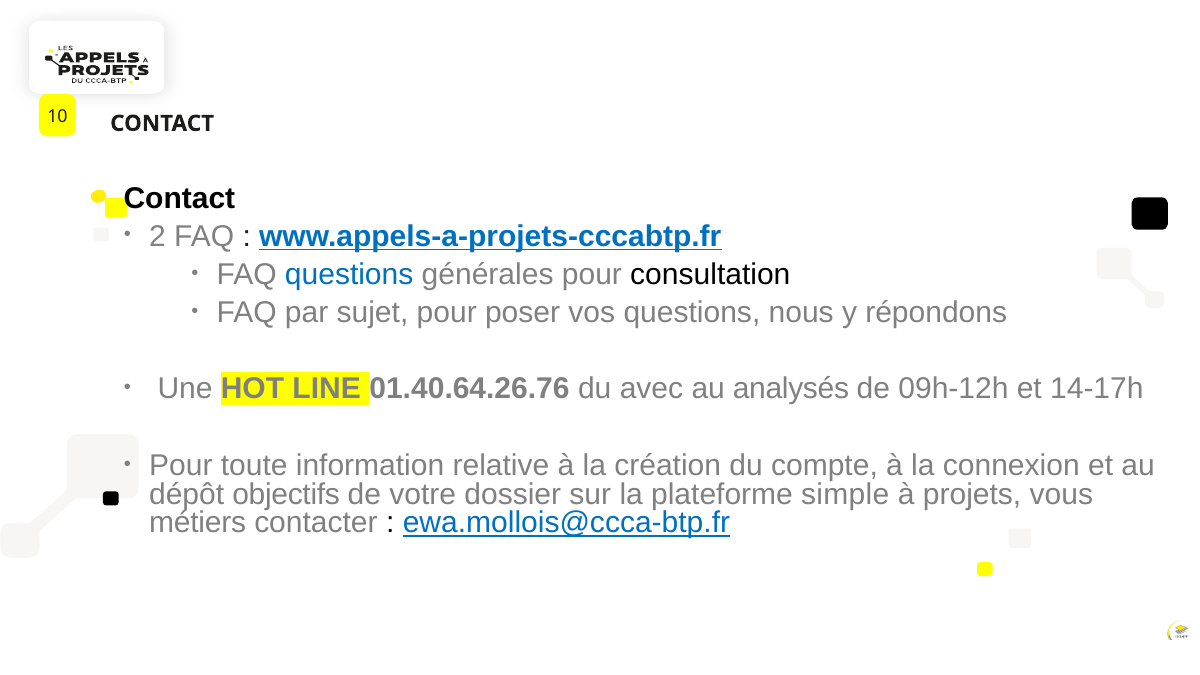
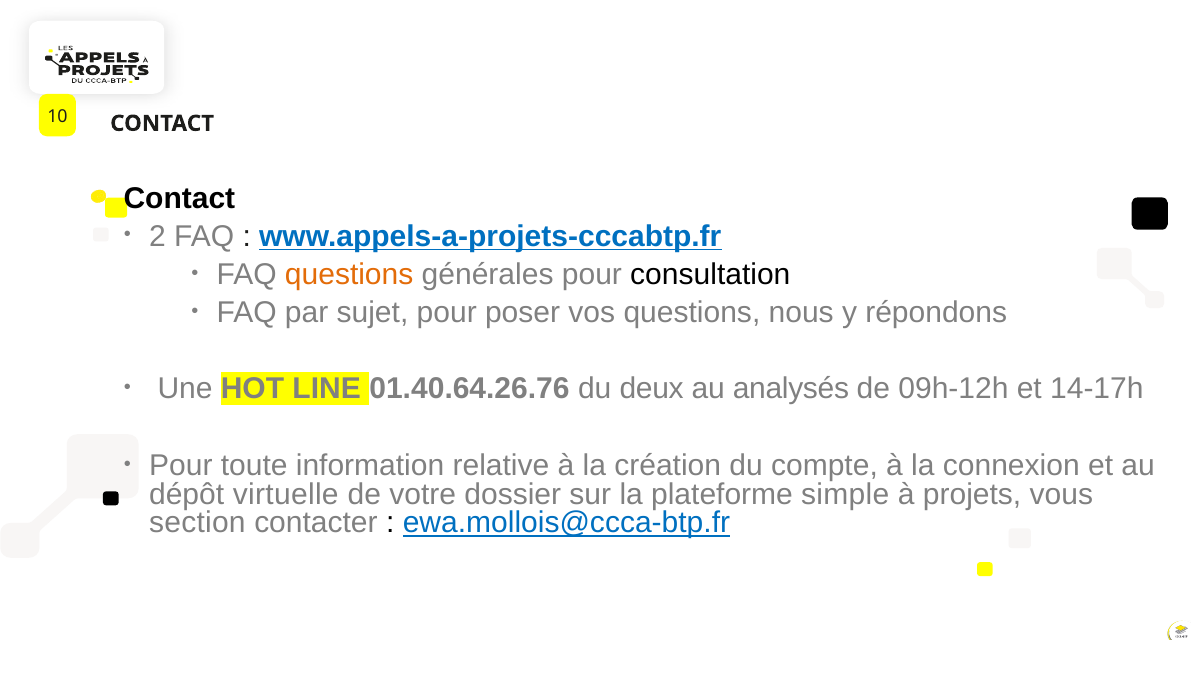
questions colour: blue -> orange (349, 275)
avec: avec -> deux (652, 389)
objectifs: objectifs -> virtuelle (286, 494)
métiers: métiers -> section (197, 523)
